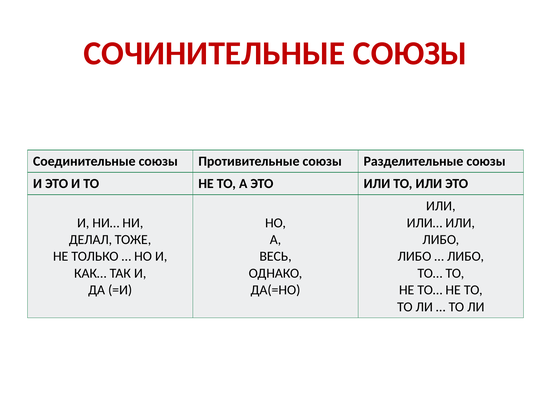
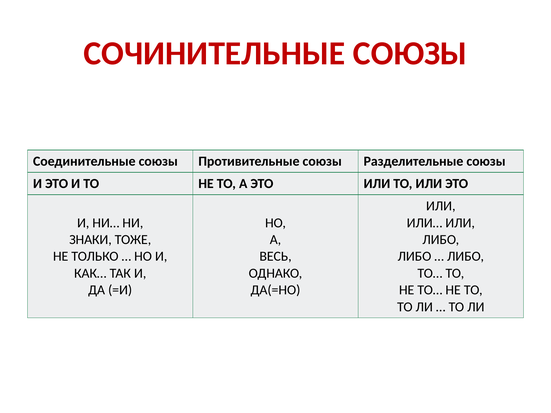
ДЕЛАЛ: ДЕЛАЛ -> ЗНАКИ (90, 240)
